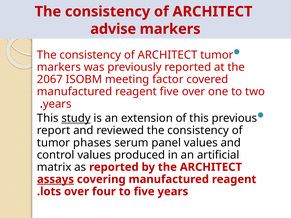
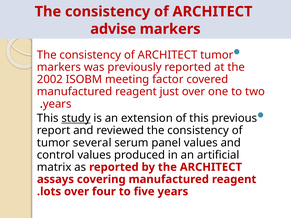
2067: 2067 -> 2002 (50, 80)
reagent five: five -> just (169, 92)
phases: phases -> several (92, 143)
assays underline: present -> none (55, 180)
